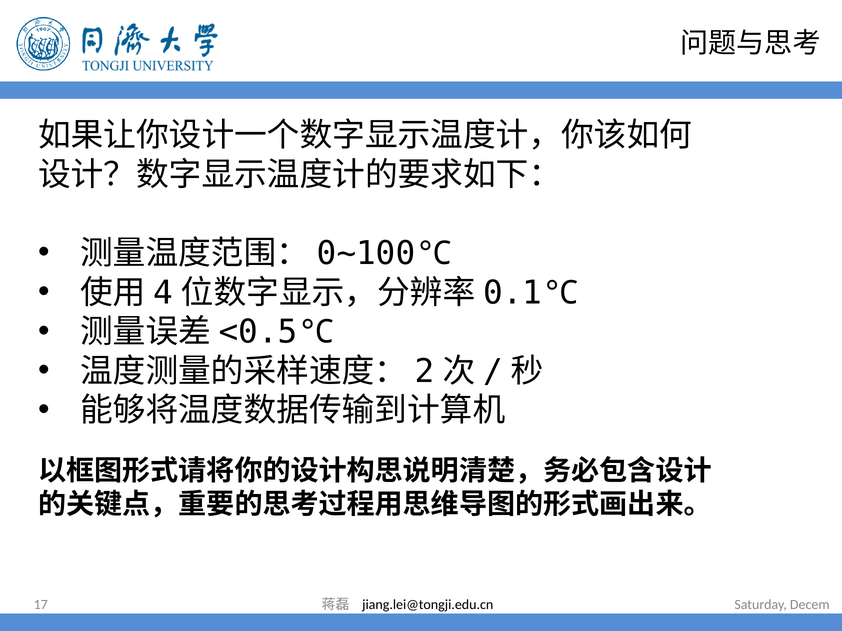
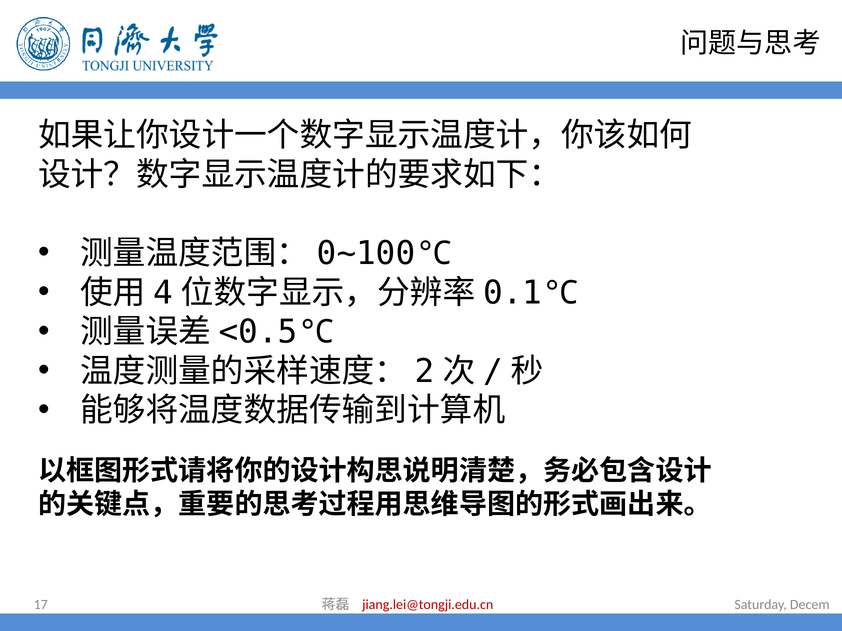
jiang.lei@tongji.edu.cn colour: black -> red (428, 605)
